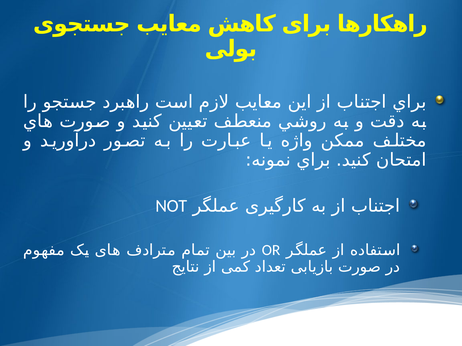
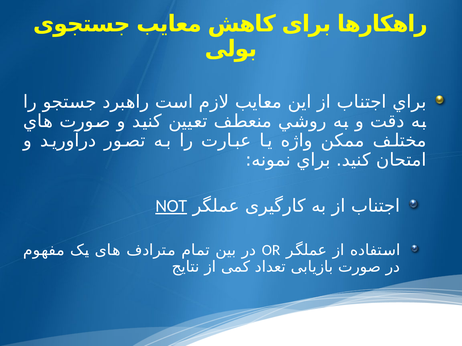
NOT underline: none -> present (171, 206)
